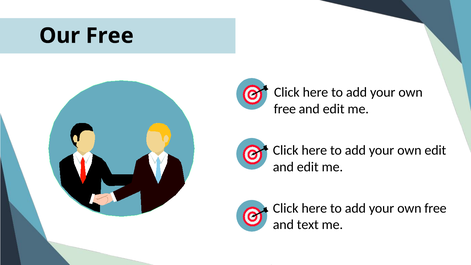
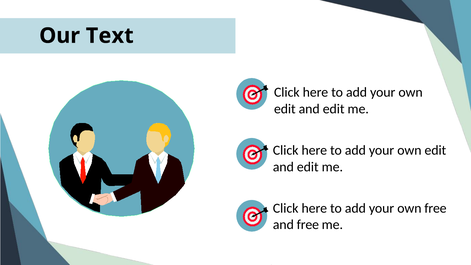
Our Free: Free -> Text (110, 36)
free: free -> edit (285, 109)
and text: text -> free (308, 225)
